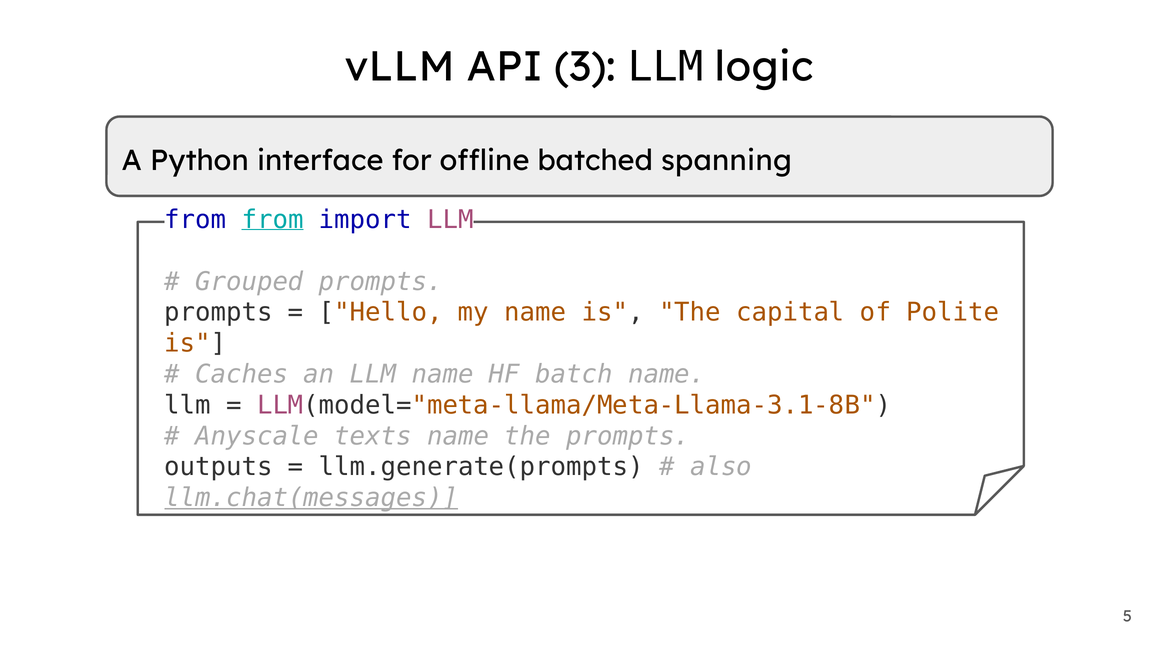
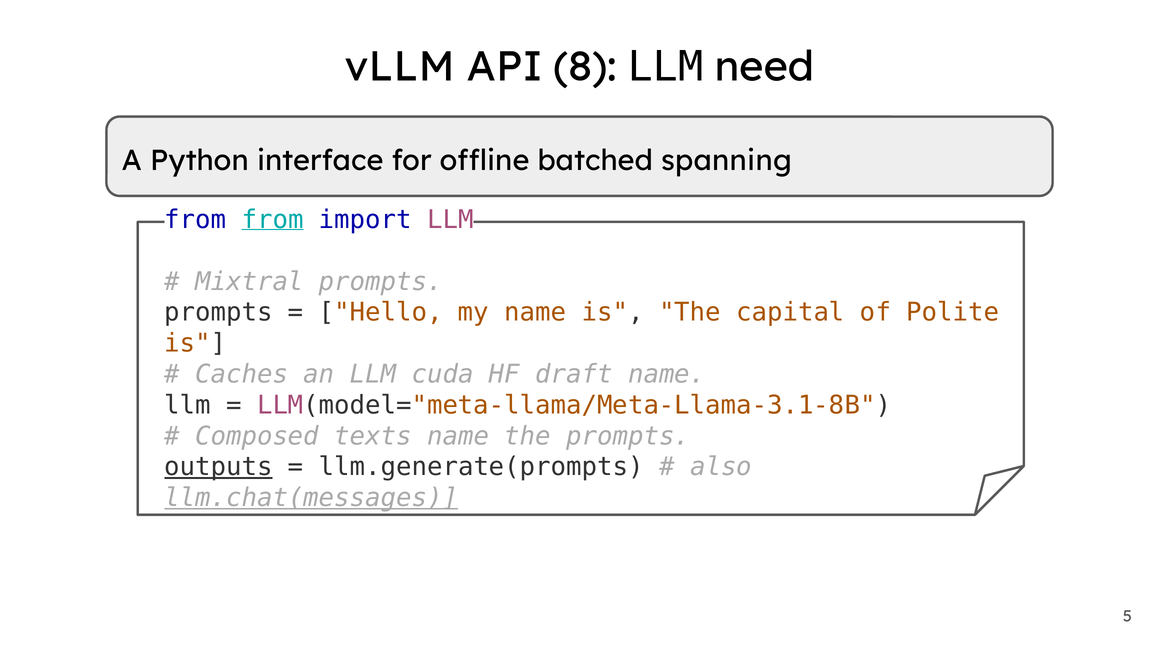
3: 3 -> 8 (585, 67)
logic: logic -> need (765, 67)
Grouped: Grouped -> Mixtral (249, 282)
LLM name: name -> cuda (443, 374)
batch: batch -> draft (574, 374)
Anyscale: Anyscale -> Composed (257, 436)
outputs underline: none -> present (218, 467)
